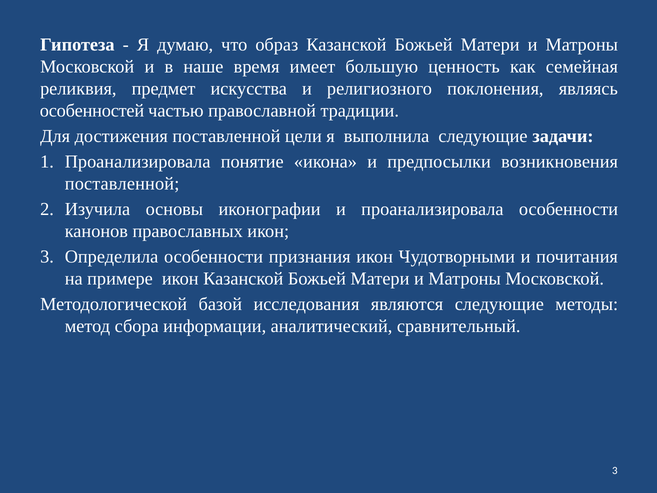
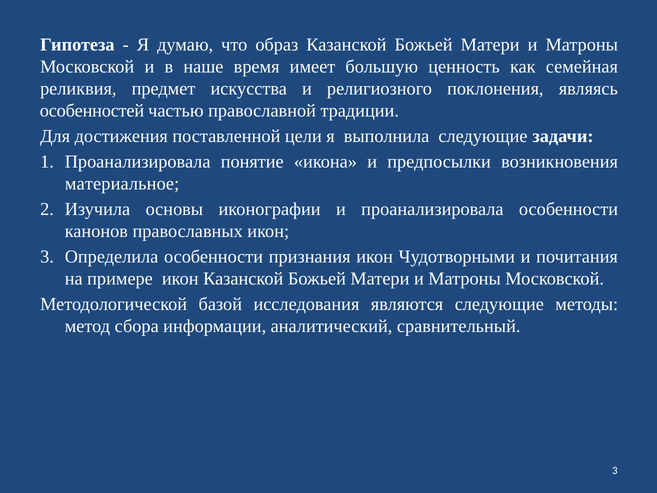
поставленной: поставленной -> материальное (122, 184)
